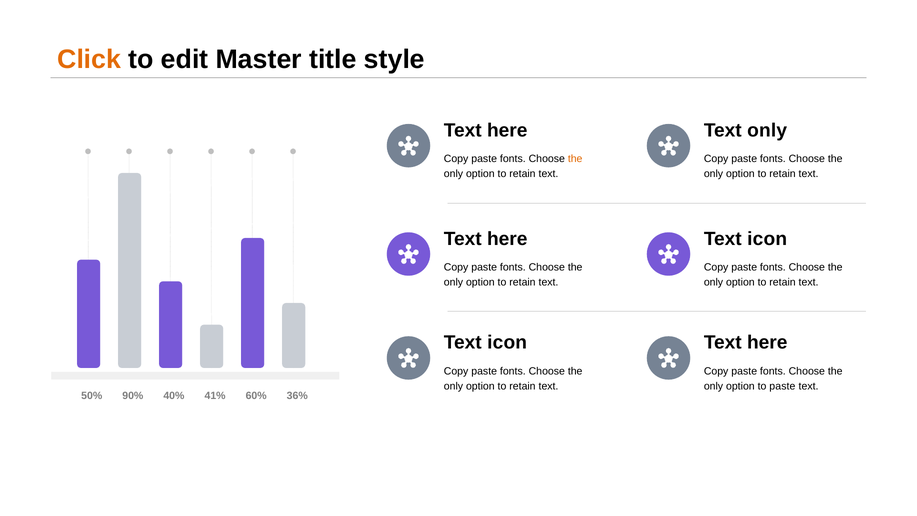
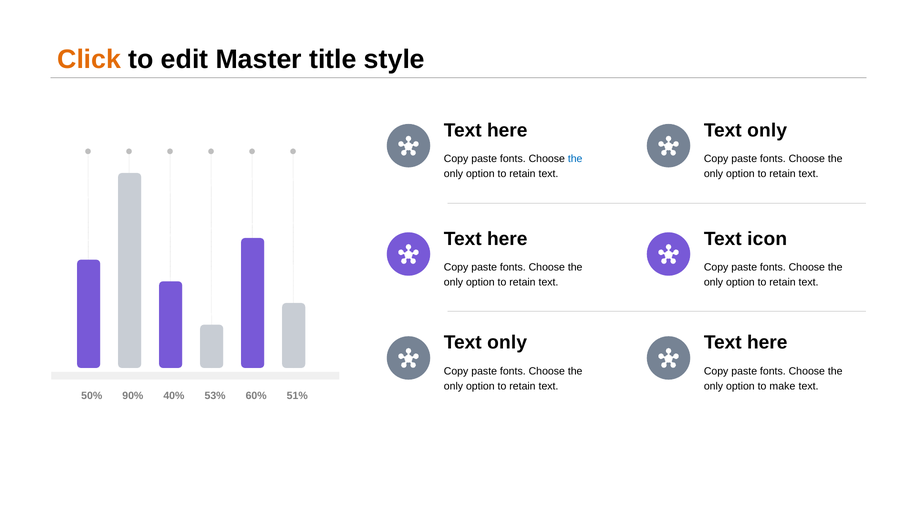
the colour: orange -> blue (575, 159)
icon: icon -> only (507, 343)
to paste: paste -> make (782, 386)
41%: 41% -> 53% (215, 395)
36%: 36% -> 51% (297, 395)
